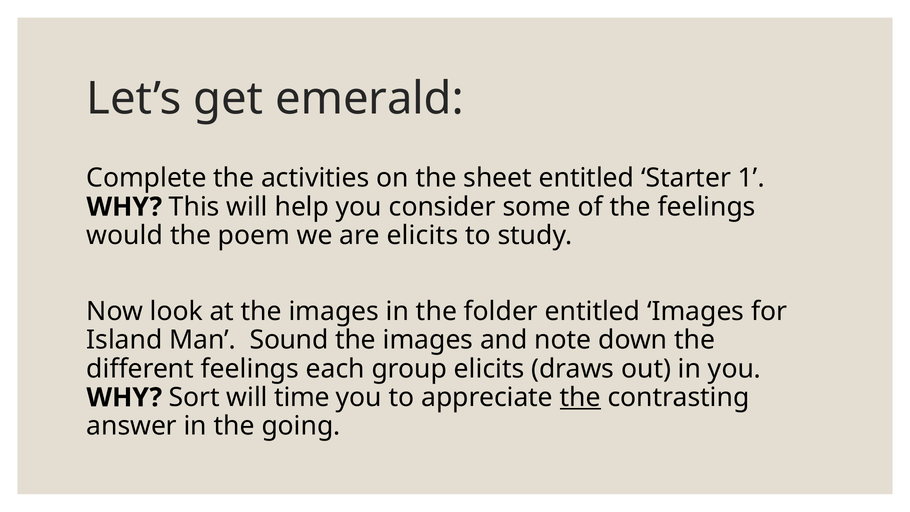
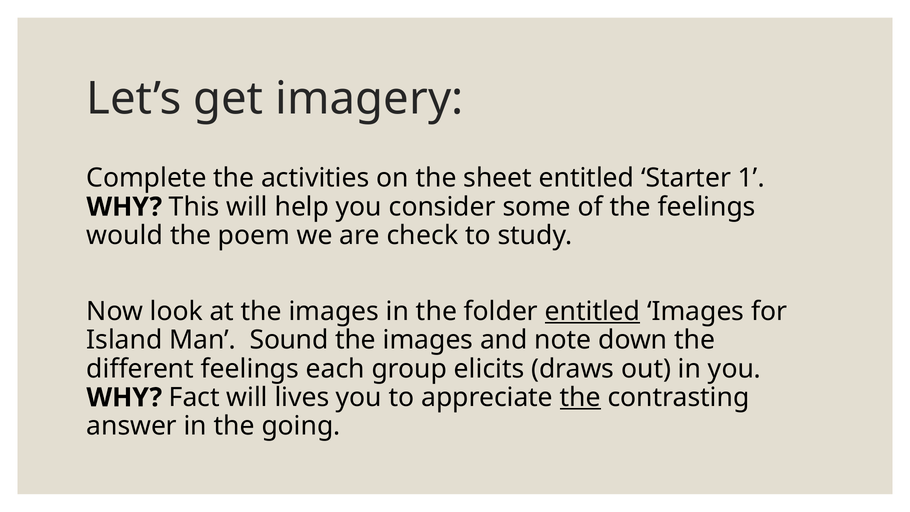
emerald: emerald -> imagery (369, 99)
are elicits: elicits -> check (422, 236)
entitled underline: none -> present (593, 311)
Sort: Sort -> Fact (194, 397)
time: time -> lives (302, 397)
